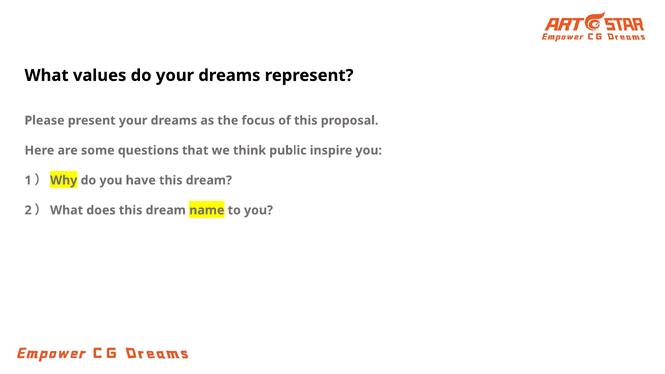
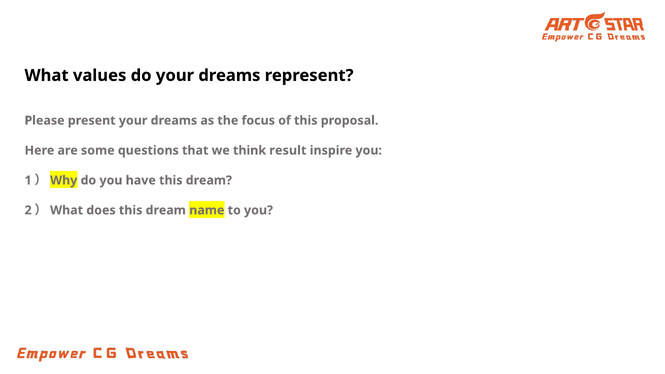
public: public -> result (288, 150)
